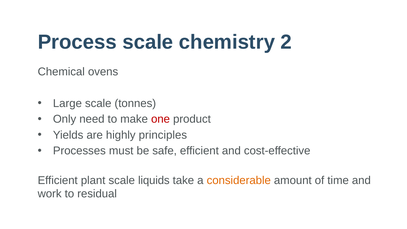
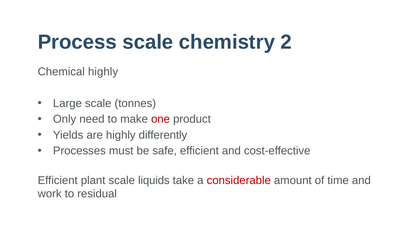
Chemical ovens: ovens -> highly (103, 72)
principles: principles -> differently (163, 135)
considerable colour: orange -> red (239, 180)
